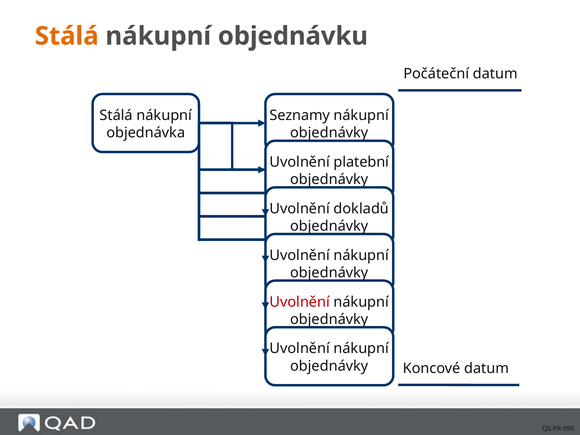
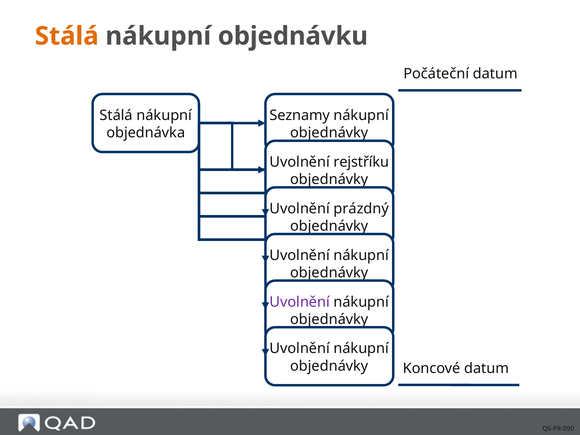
platební: platební -> rejstříku (361, 162)
dokladů: dokladů -> prázdný (361, 209)
Uvolnění colour: red -> purple (300, 302)
